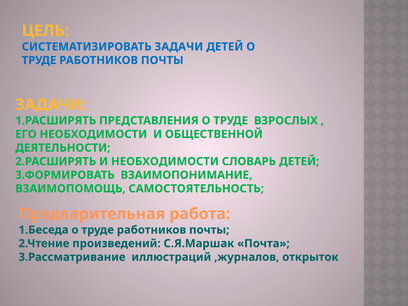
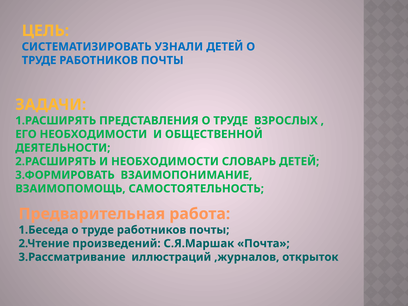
СИСТЕМАТИЗИРОВАТЬ ЗАДАЧИ: ЗАДАЧИ -> УЗНАЛИ (179, 47)
